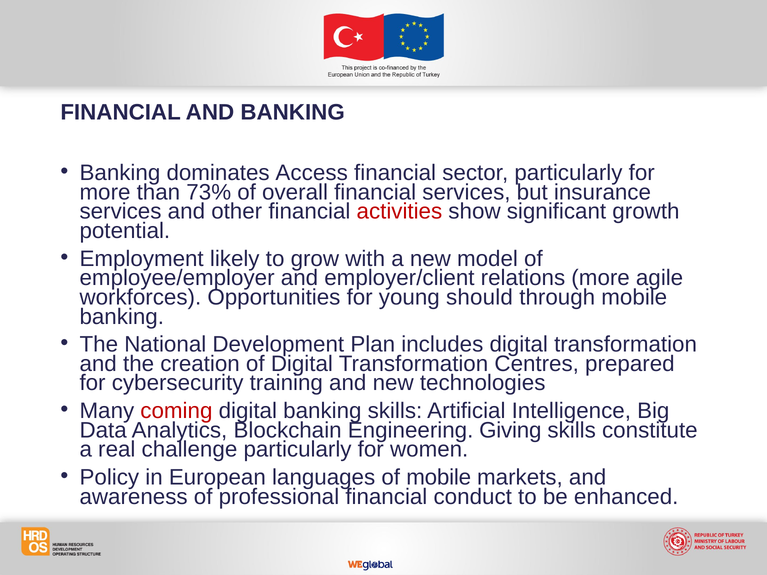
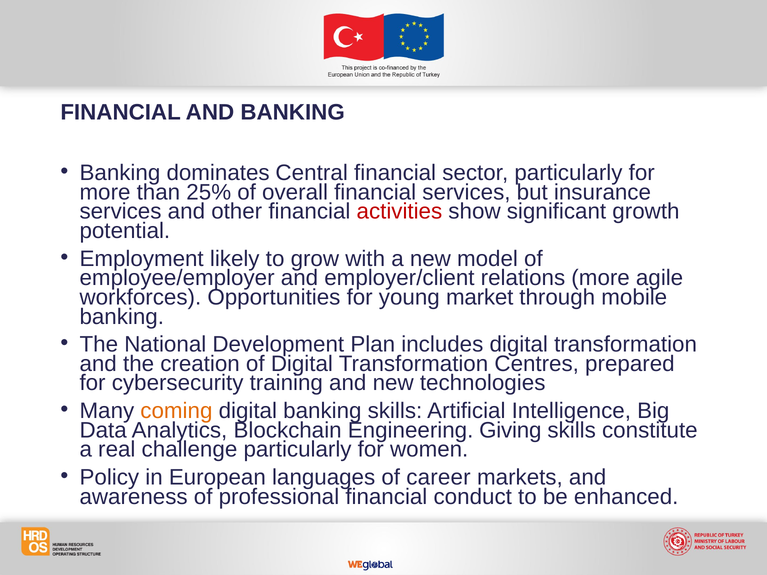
Access: Access -> Central (312, 173)
73%: 73% -> 25% (209, 192)
should: should -> market (480, 297)
coming colour: red -> orange (176, 411)
of mobile: mobile -> career (438, 478)
